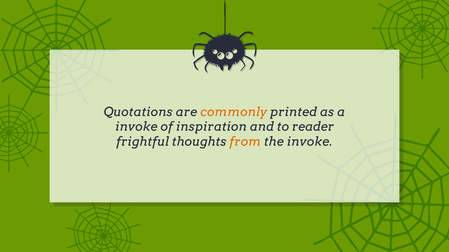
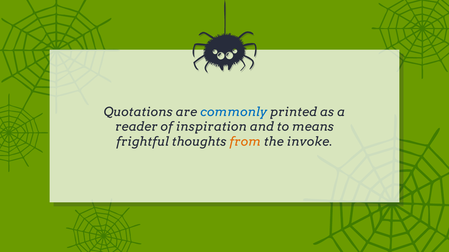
commonly colour: orange -> blue (234, 112)
invoke: invoke -> reader (136, 127)
reader: reader -> means (313, 127)
